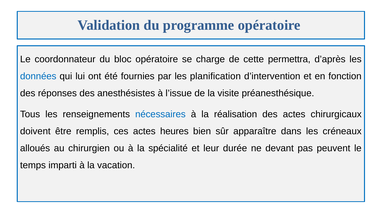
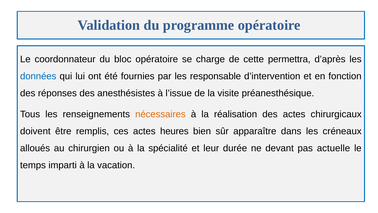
planification: planification -> responsable (215, 76)
nécessaires colour: blue -> orange (160, 114)
peuvent: peuvent -> actuelle (333, 148)
